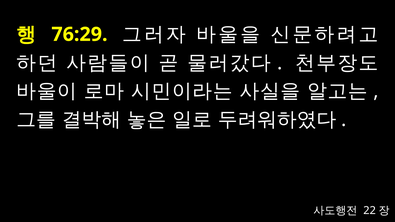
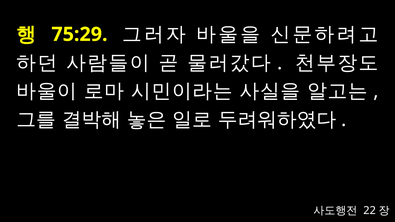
76:29: 76:29 -> 75:29 (79, 34)
